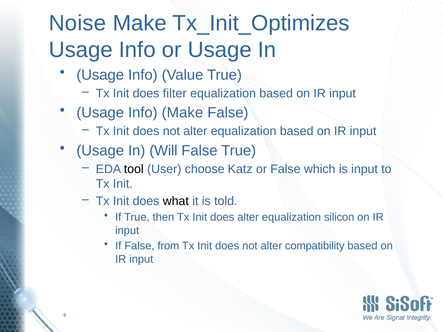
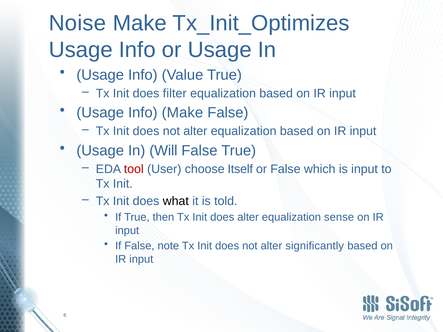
tool colour: black -> red (134, 169)
Katz: Katz -> Itself (240, 169)
silicon: silicon -> sense (339, 217)
from: from -> note (168, 246)
compatibility: compatibility -> significantly (315, 246)
